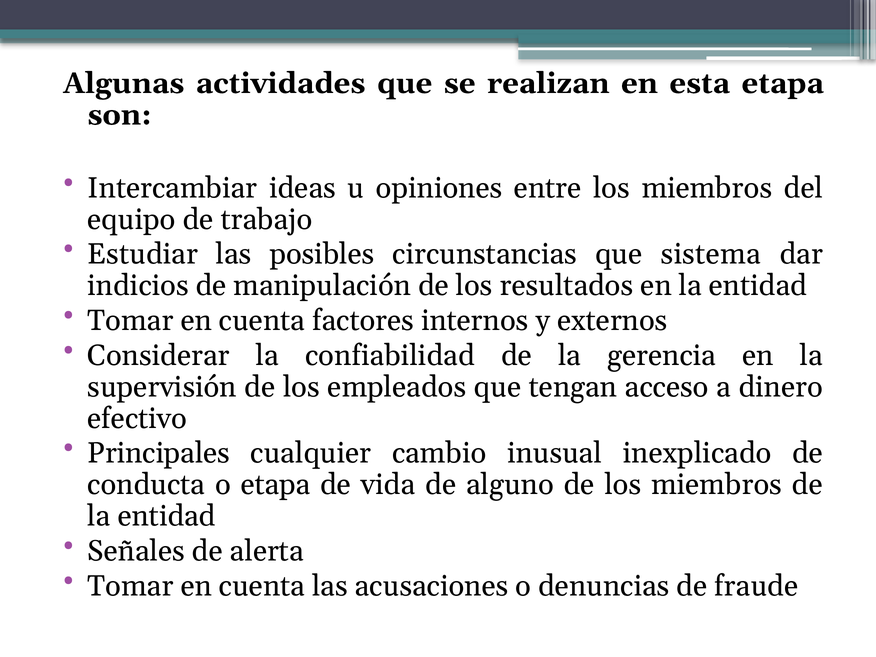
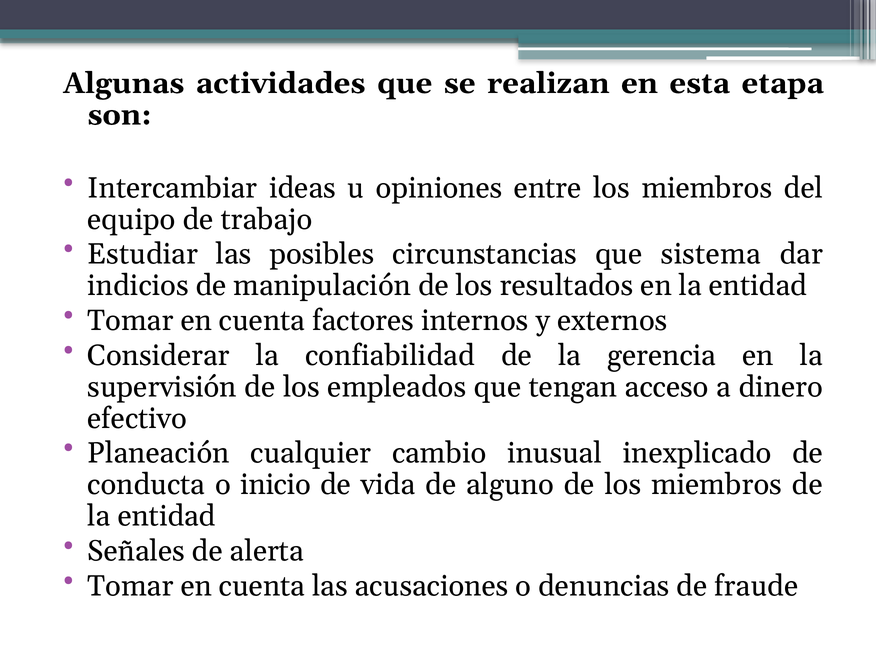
Principales: Principales -> Planeación (159, 453)
o etapa: etapa -> inicio (276, 485)
